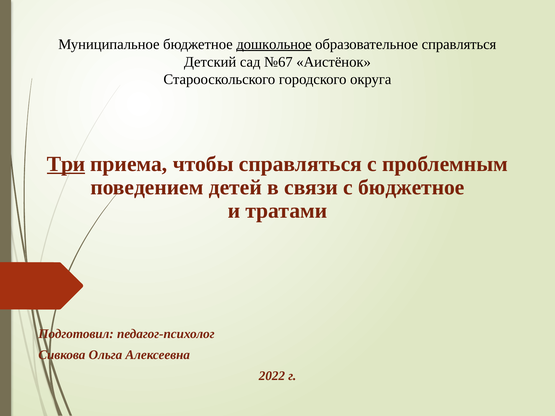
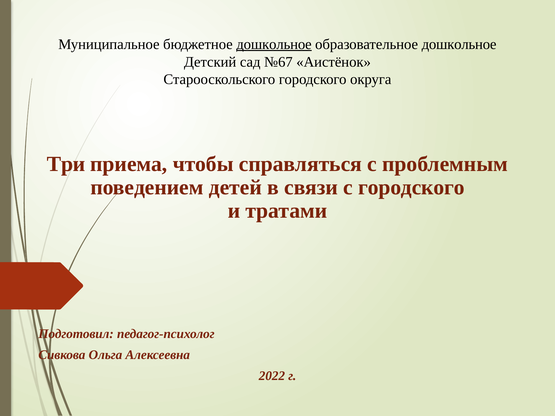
образовательное справляться: справляться -> дошкольное (459, 44)
Три underline: present -> none (66, 164)
с бюджетное: бюджетное -> городского (411, 187)
